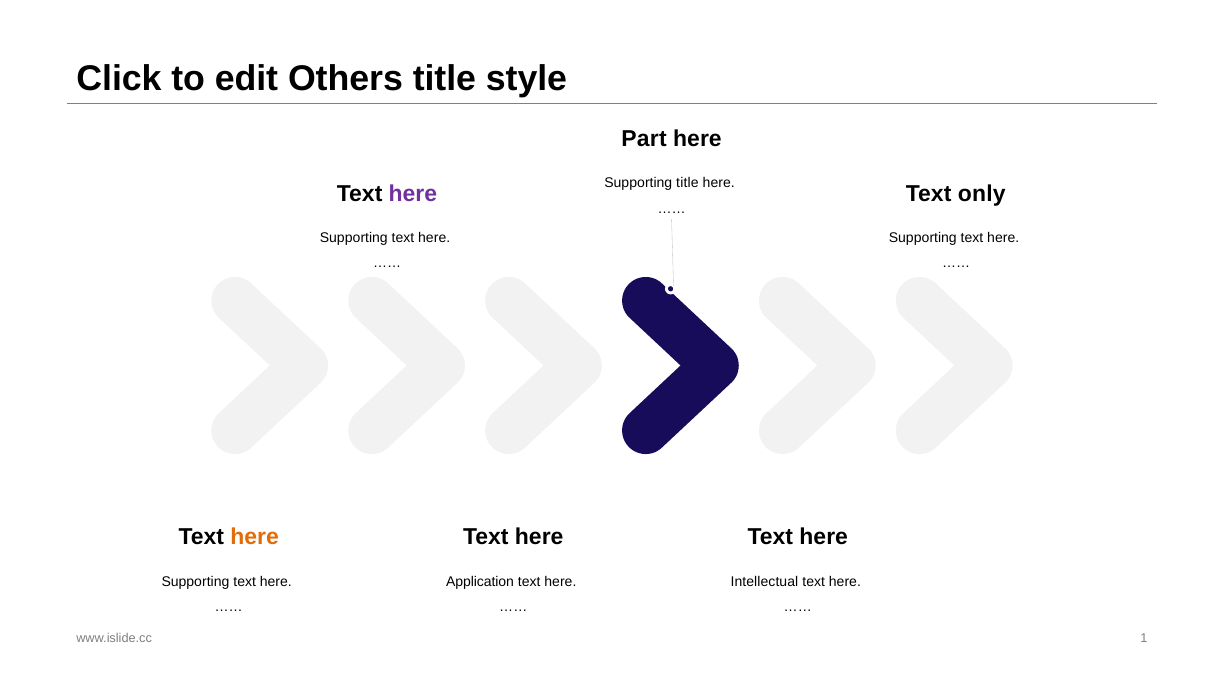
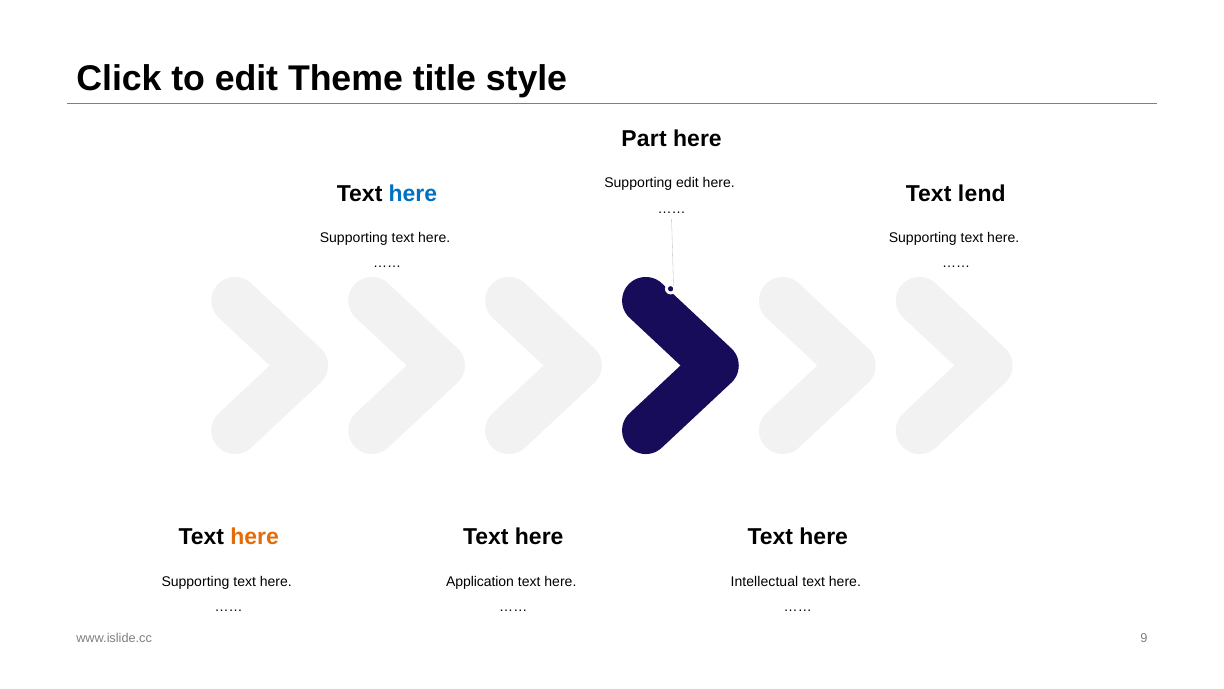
Others: Others -> Theme (345, 79)
Supporting title: title -> edit (687, 183)
here colour: purple -> blue (413, 193)
only: only -> lend (982, 193)
1: 1 -> 9 (1144, 638)
